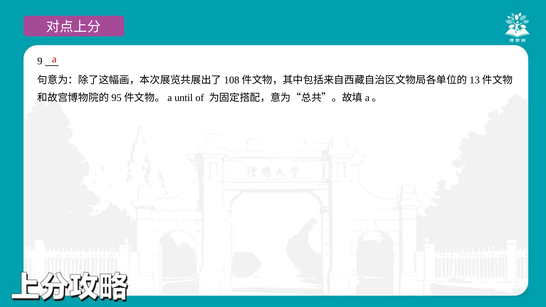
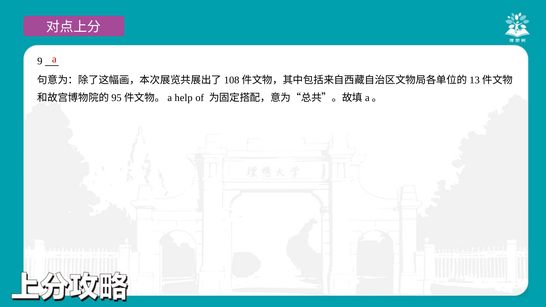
until: until -> help (184, 98)
